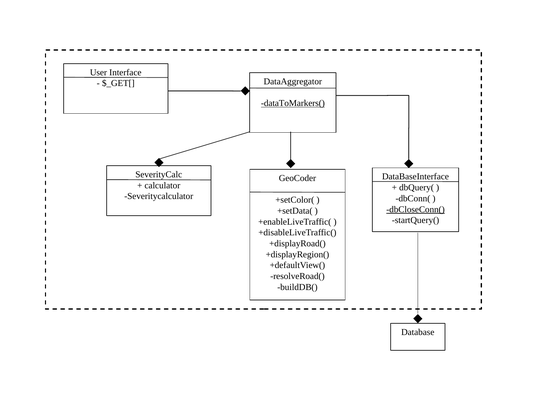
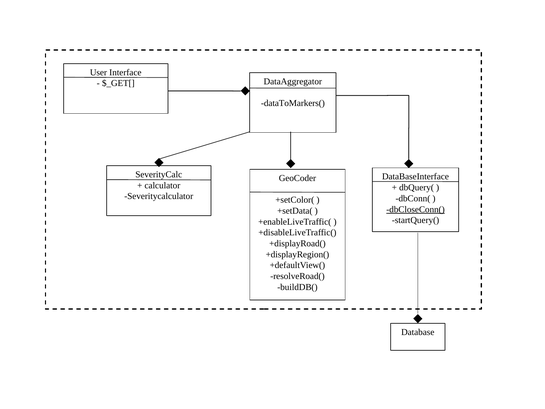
dataToMarkers( underline: present -> none (293, 103)
